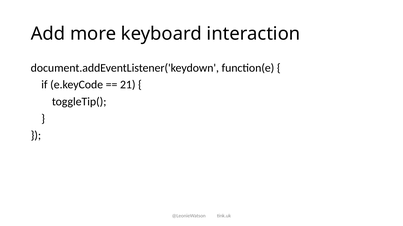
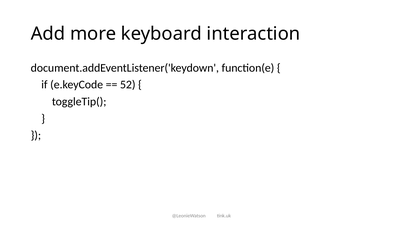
21: 21 -> 52 (128, 85)
